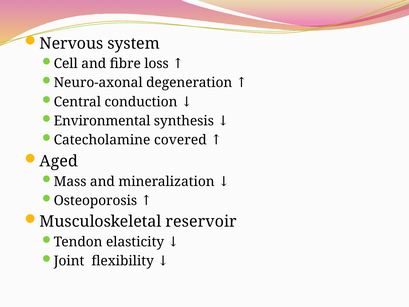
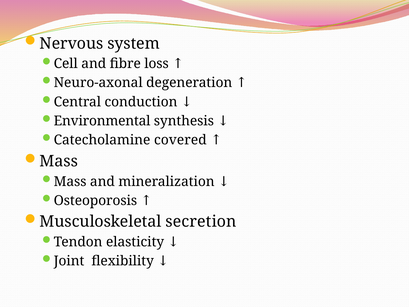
Aged: Aged -> Mass (59, 161)
reservoir: reservoir -> secretion (201, 222)
